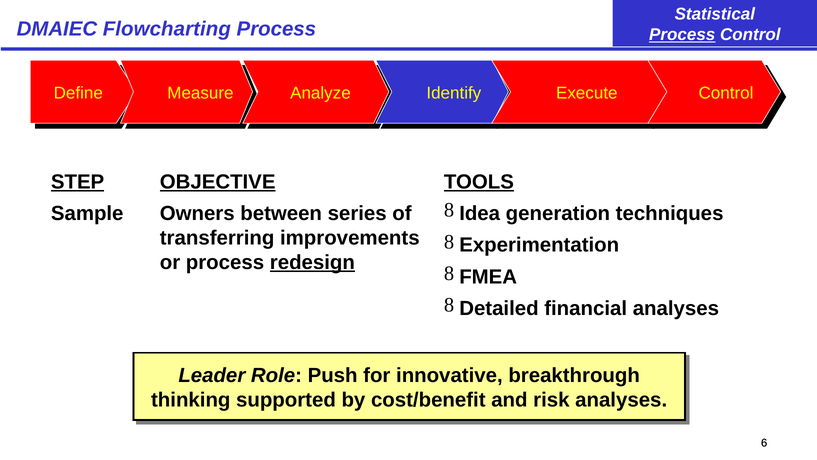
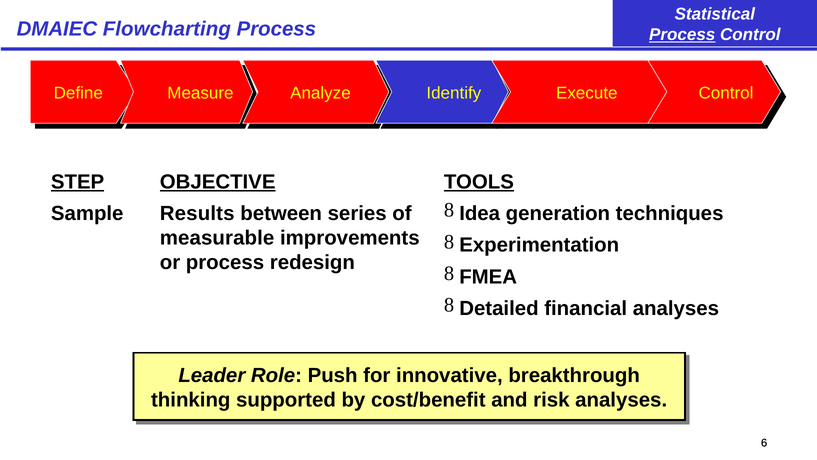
Owners: Owners -> Results (197, 213)
transferring: transferring -> measurable (217, 238)
redesign underline: present -> none (312, 262)
